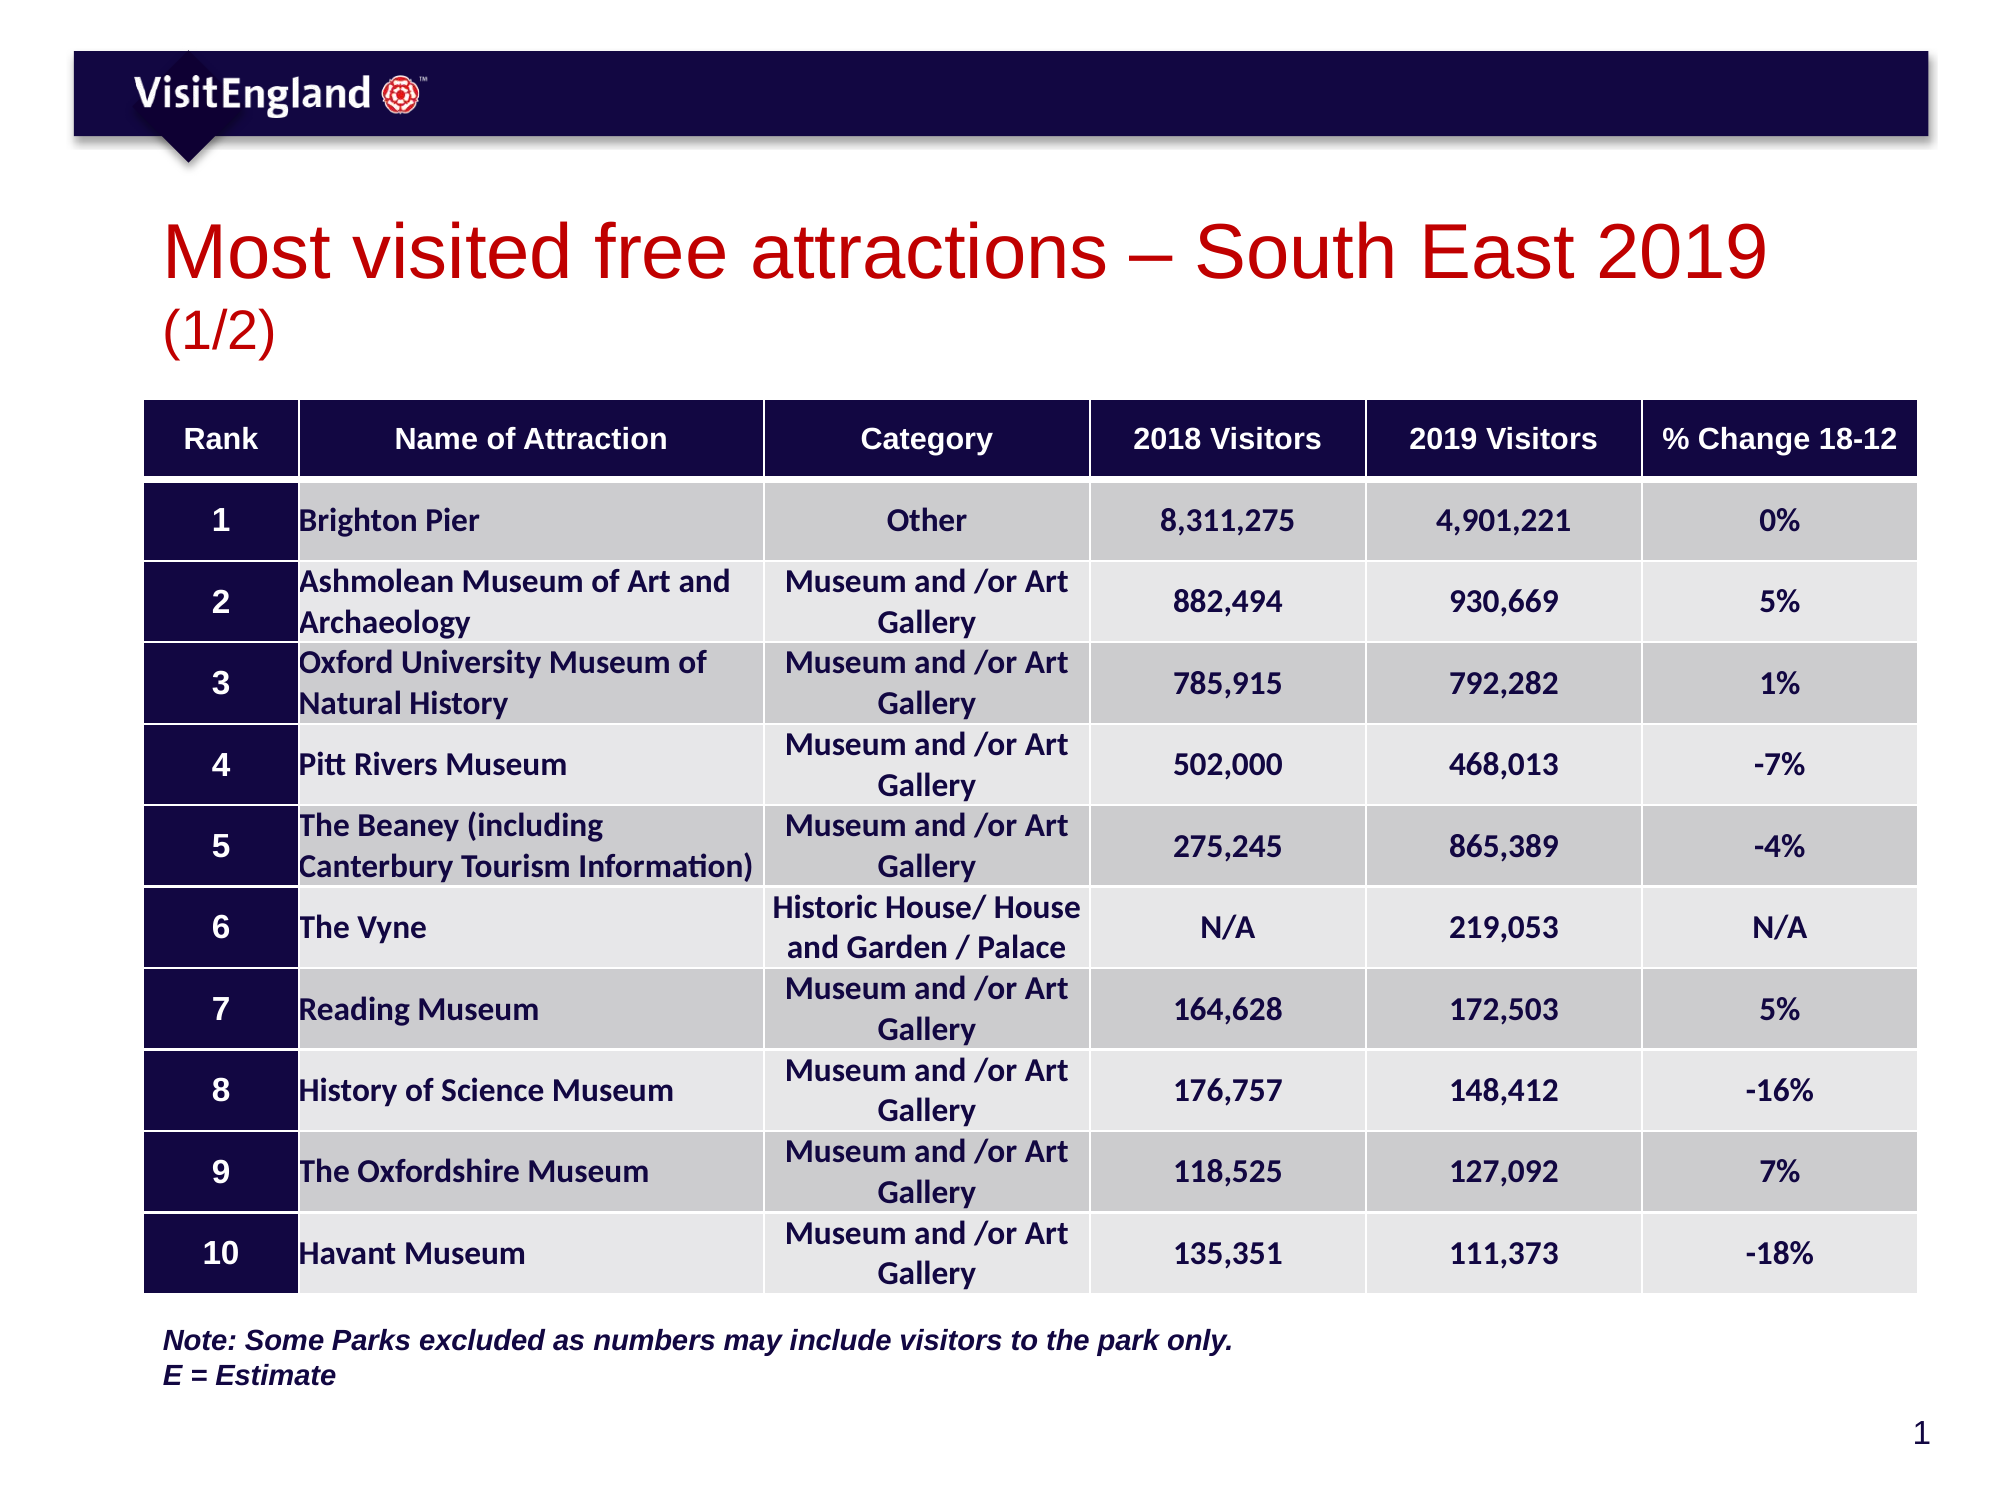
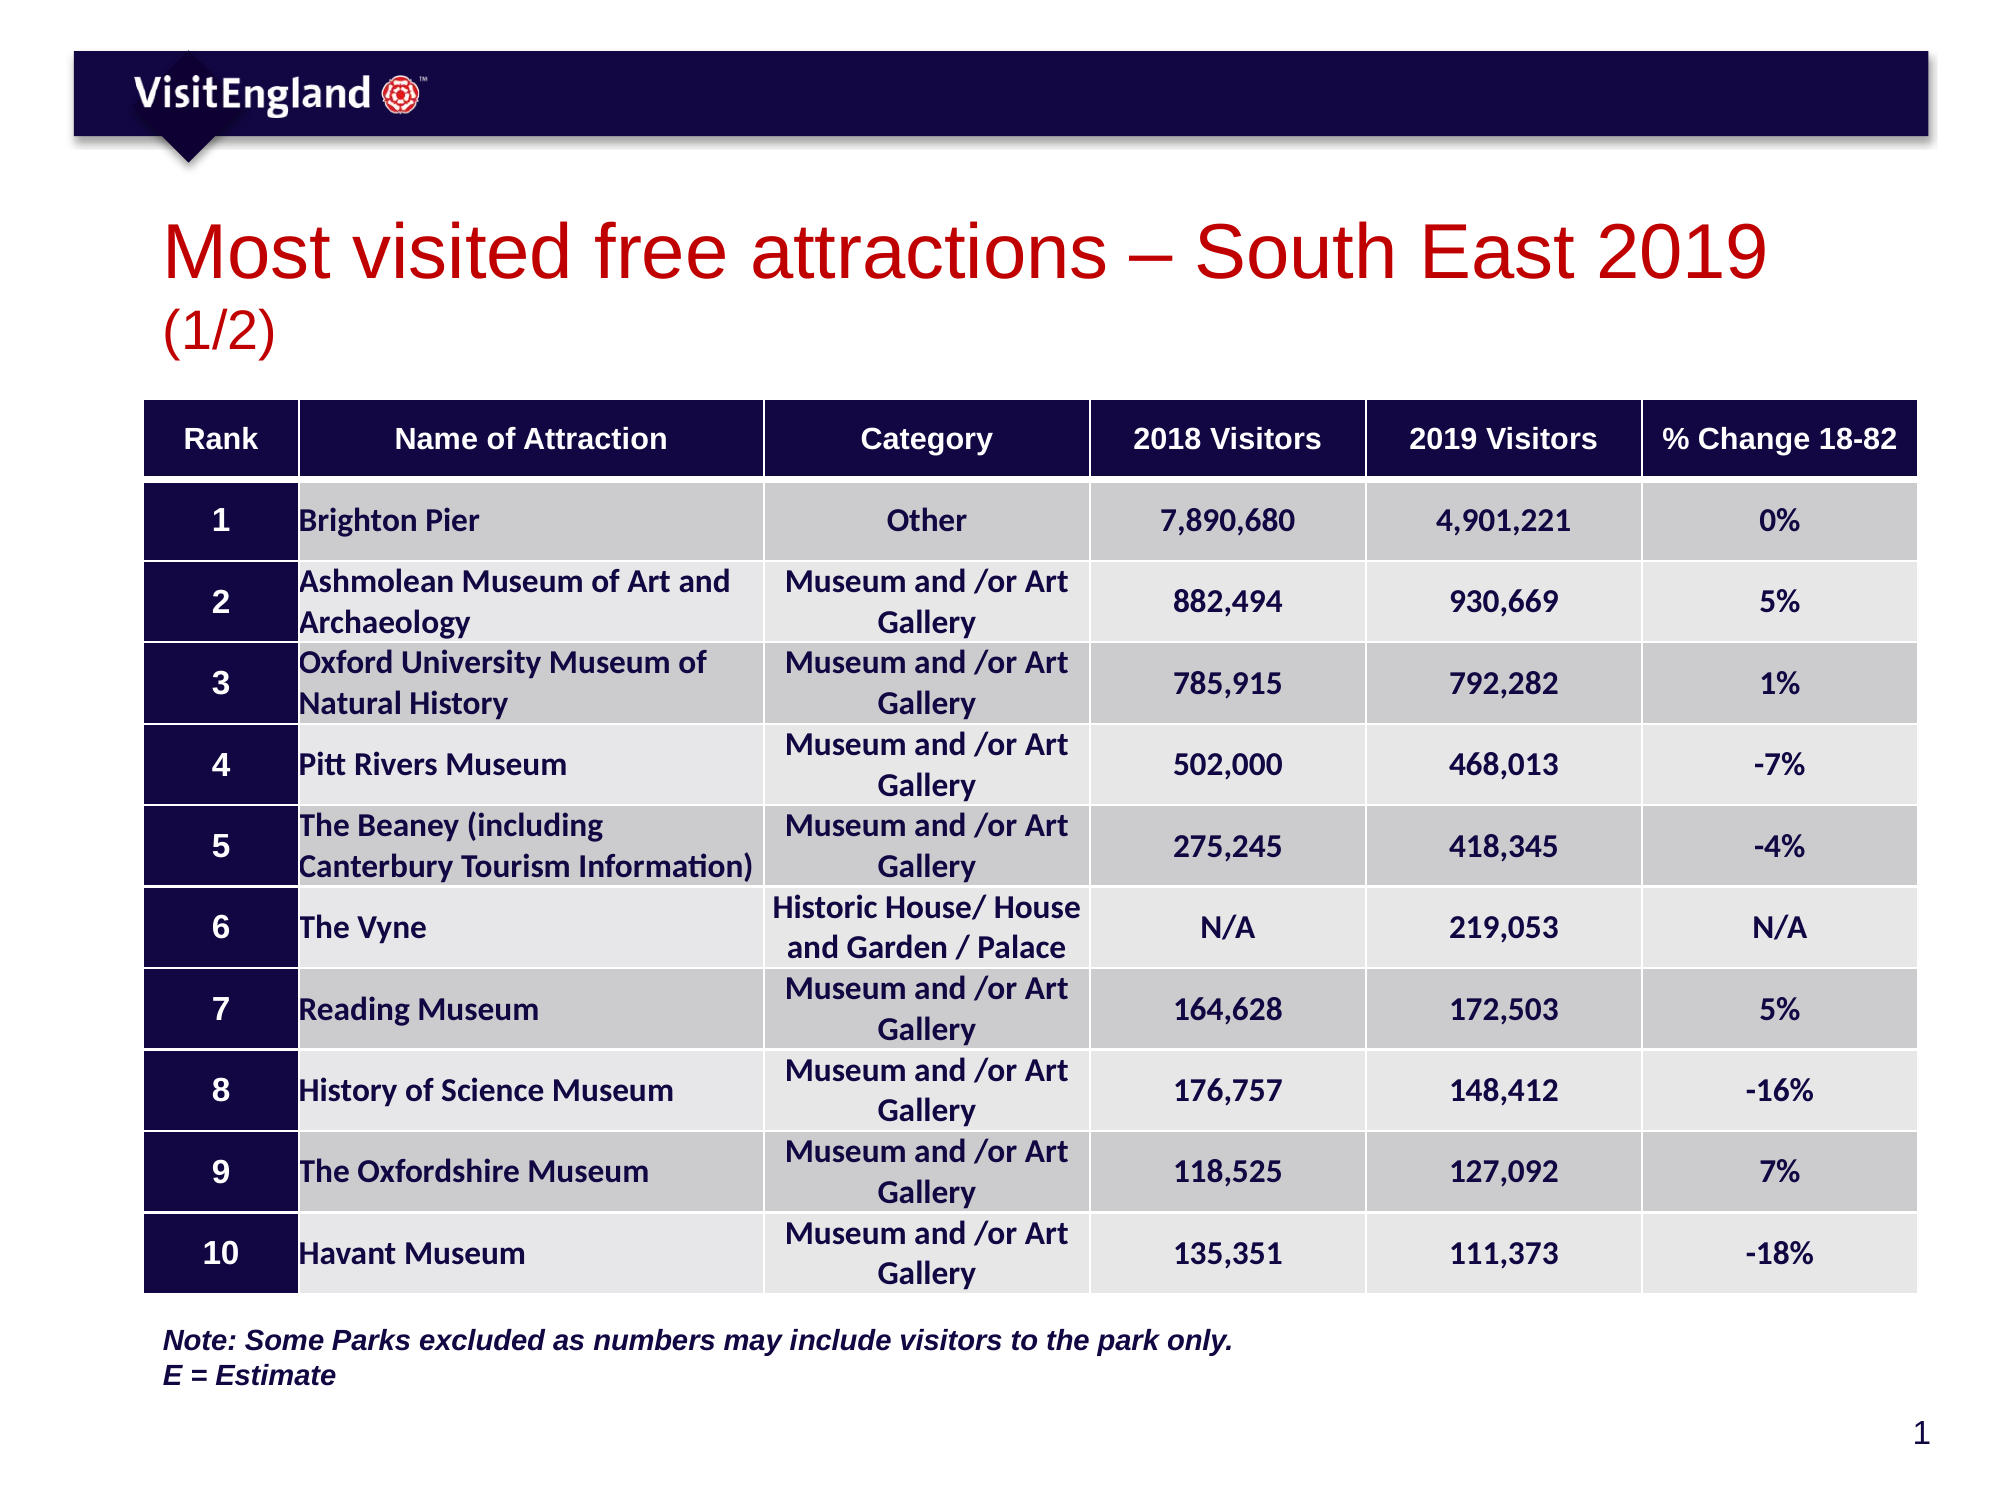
18-12: 18-12 -> 18-82 (1858, 440)
8,311,275: 8,311,275 -> 7,890,680 (1228, 521)
865,389: 865,389 -> 418,345 (1504, 846)
